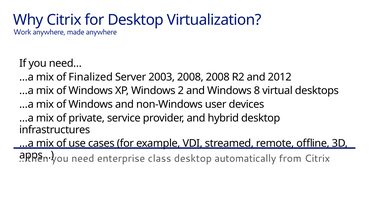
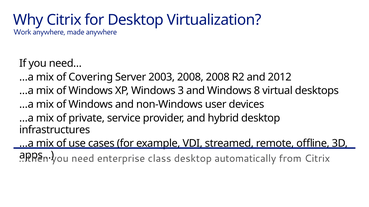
Finalized: Finalized -> Covering (91, 77)
2: 2 -> 3 (181, 91)
